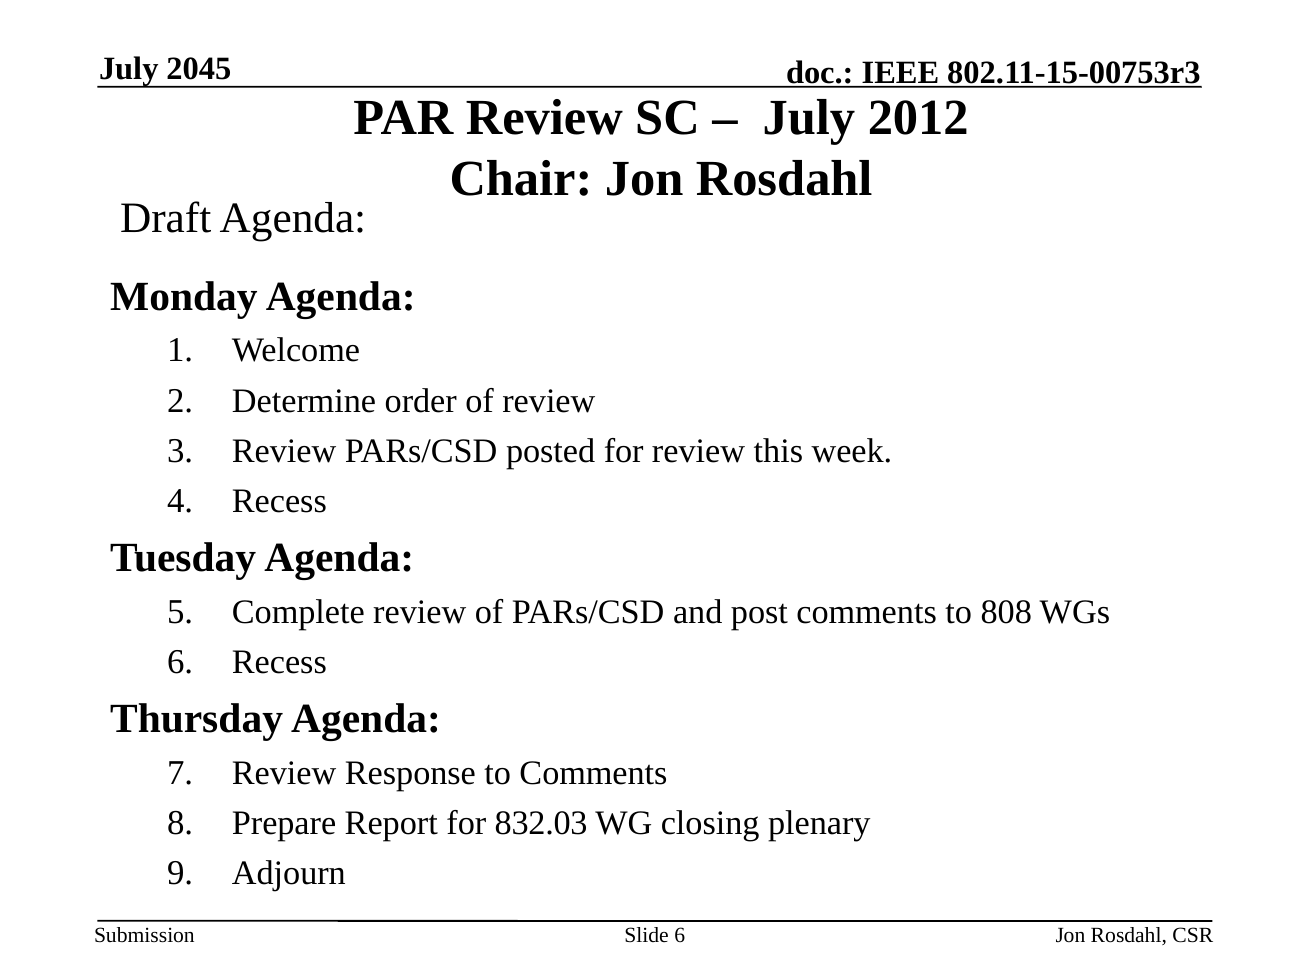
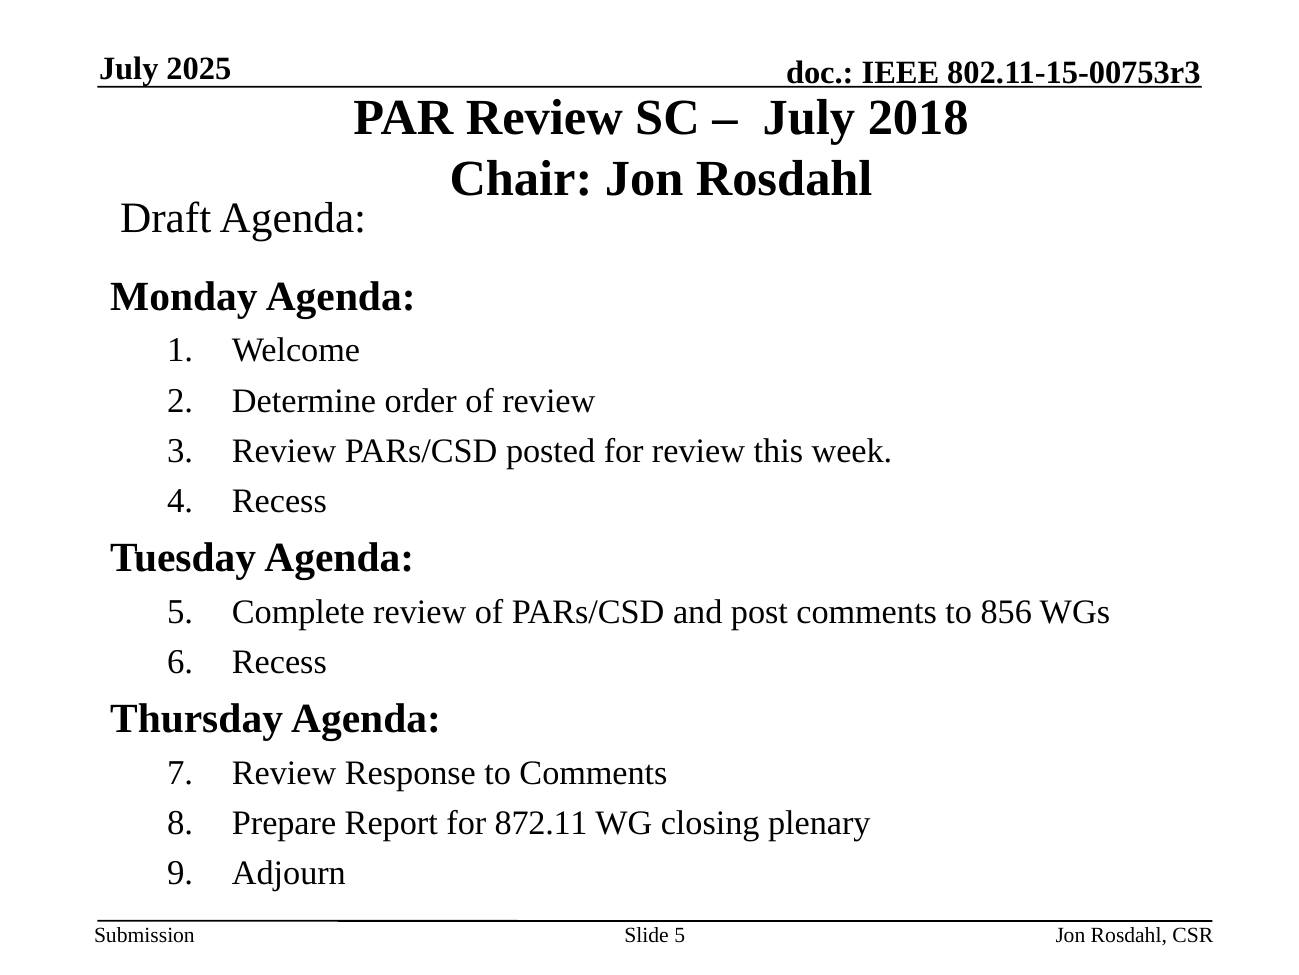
2045: 2045 -> 2025 (199, 69)
2012: 2012 -> 2018 (918, 118)
808: 808 -> 856 (1006, 611)
832.03: 832.03 -> 872.11 (541, 822)
Slide 6: 6 -> 5 (680, 934)
